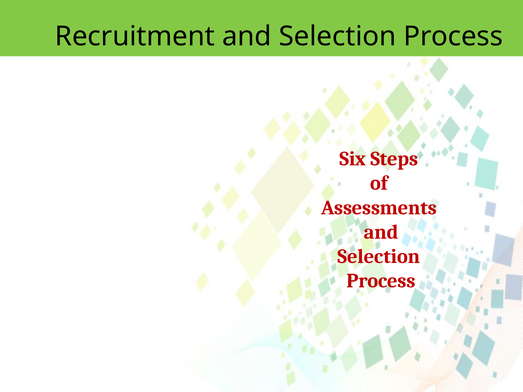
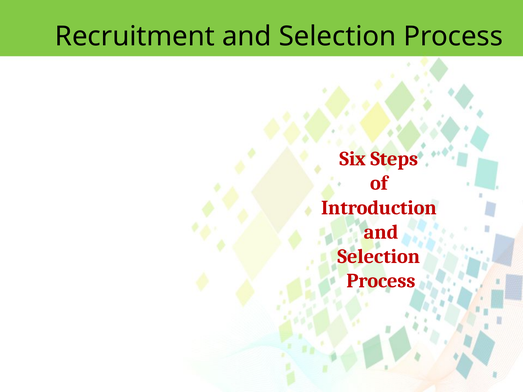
Assessments: Assessments -> Introduction (379, 208)
